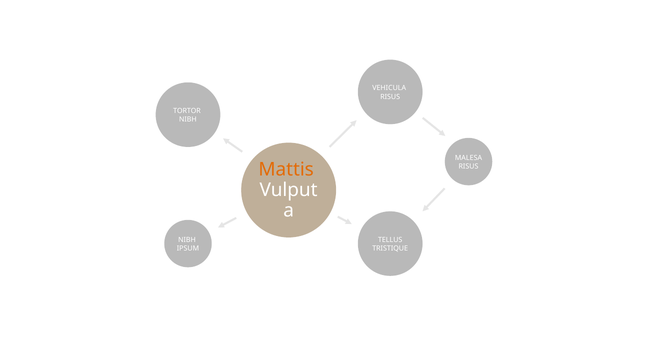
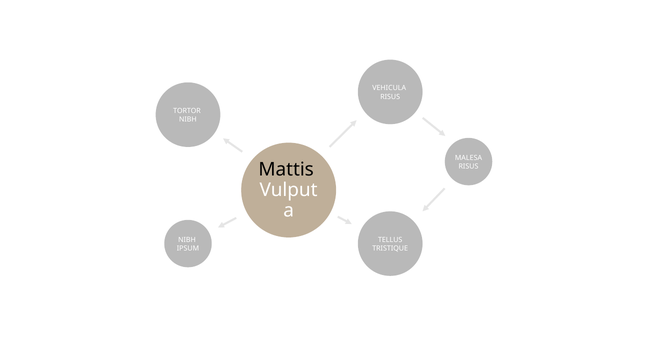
Mattis colour: orange -> black (286, 170)
